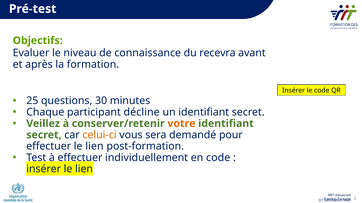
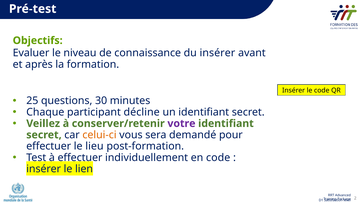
du recevra: recevra -> insérer (217, 53)
votre colour: orange -> purple (181, 124)
effectuer le lien: lien -> lieu (94, 147)
